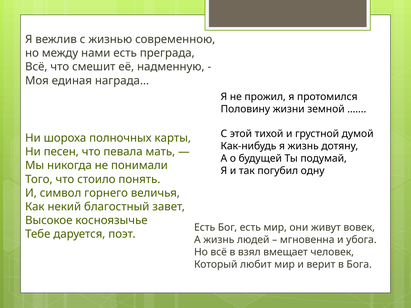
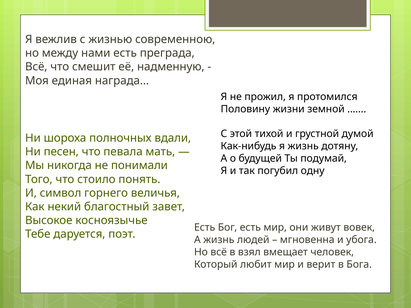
карты: карты -> вдали (173, 138)
